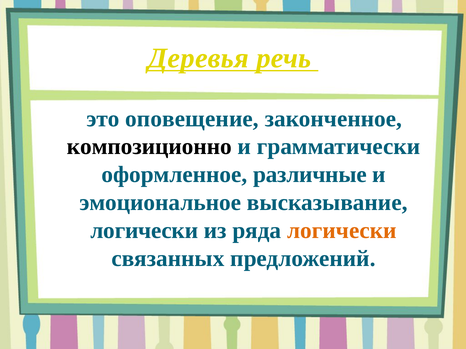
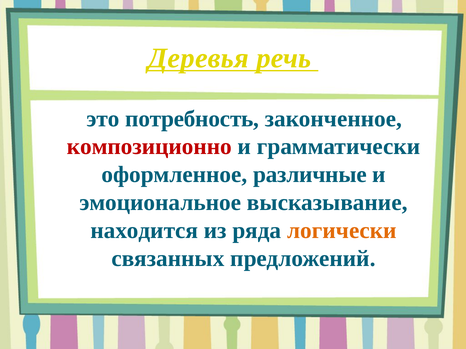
оповещение: оповещение -> потребность (192, 119)
композиционно colour: black -> red (149, 147)
логически: логически -> находится (144, 231)
